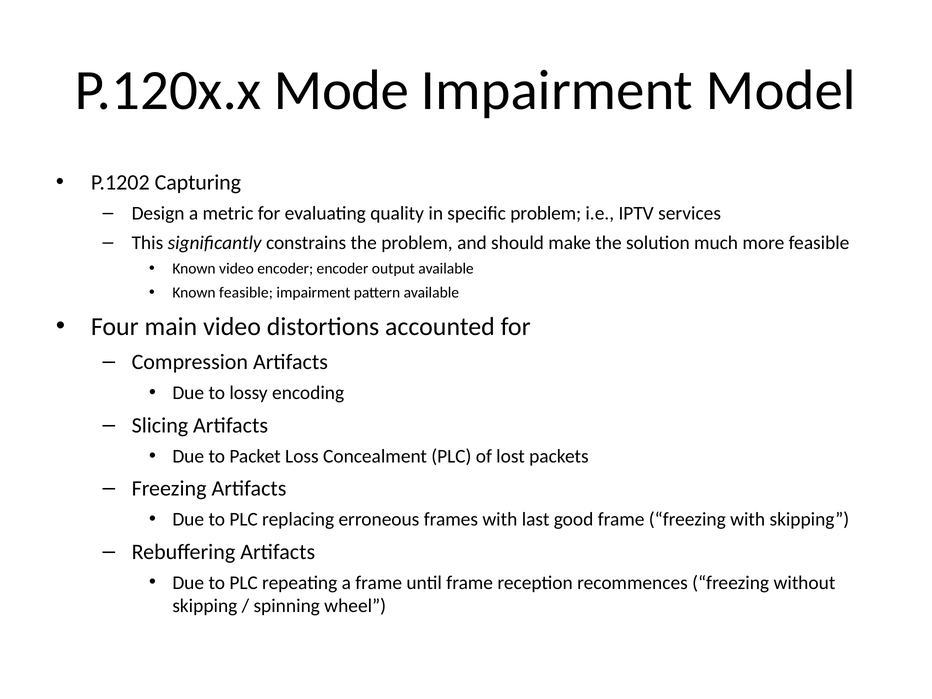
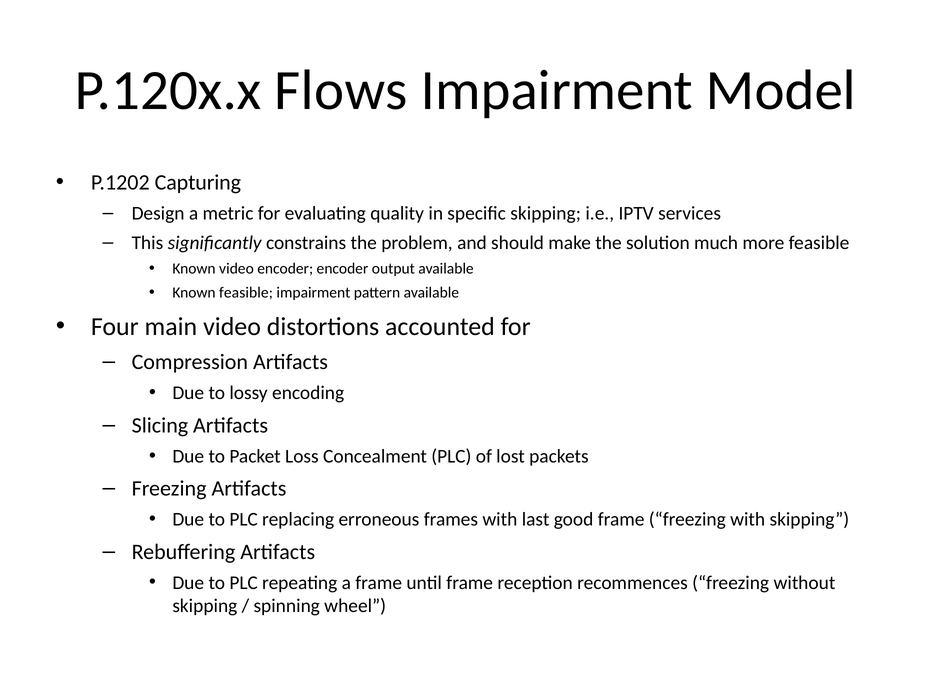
Mode: Mode -> Flows (341, 90)
specific problem: problem -> skipping (546, 213)
